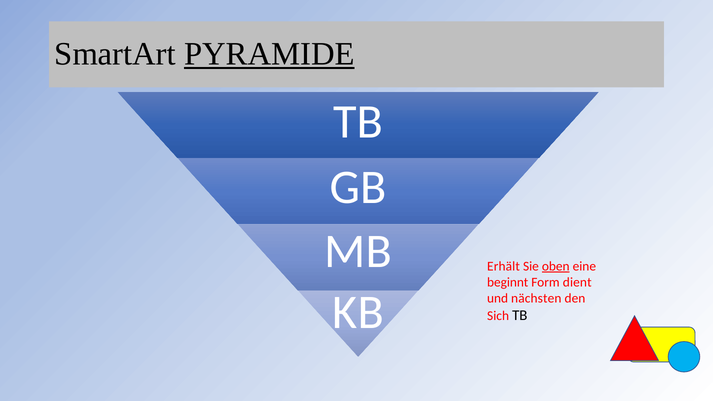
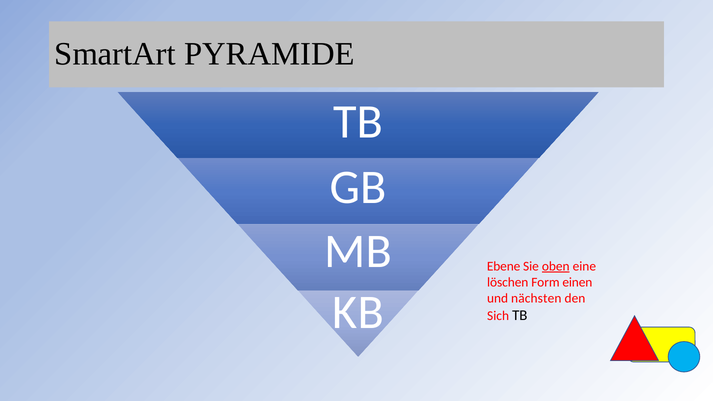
PYRAMIDE underline: present -> none (269, 54)
Erhält: Erhält -> Ebene (504, 266)
beginnt: beginnt -> löschen (508, 282)
dient: dient -> einen (577, 282)
